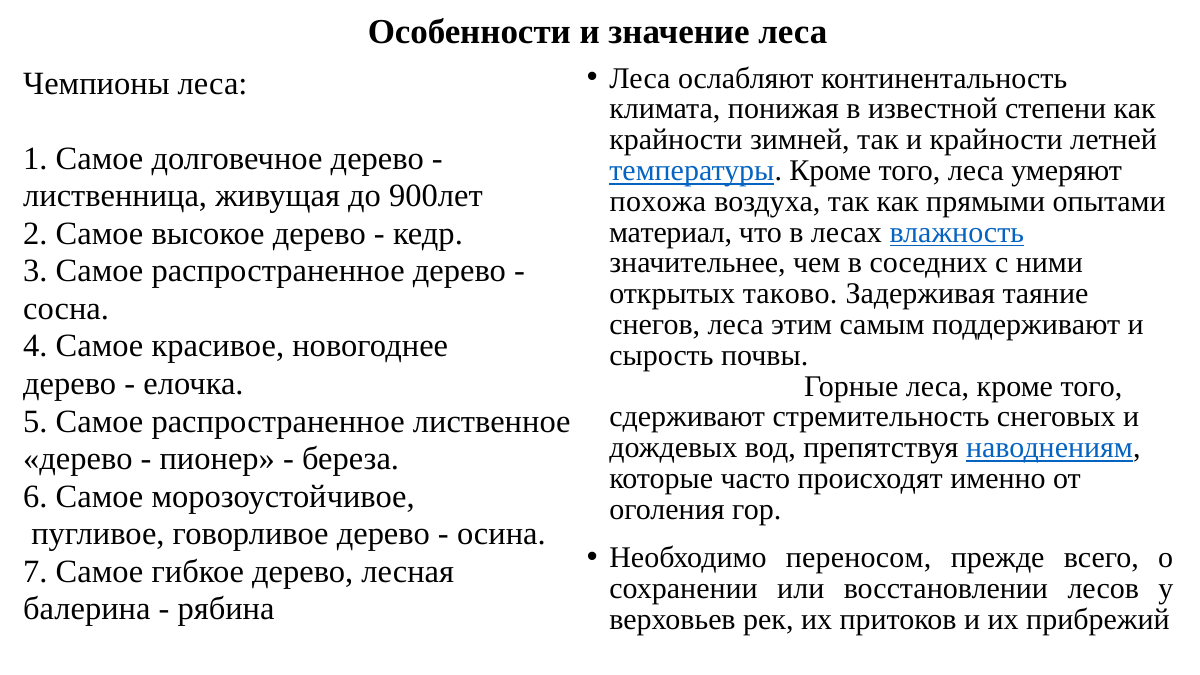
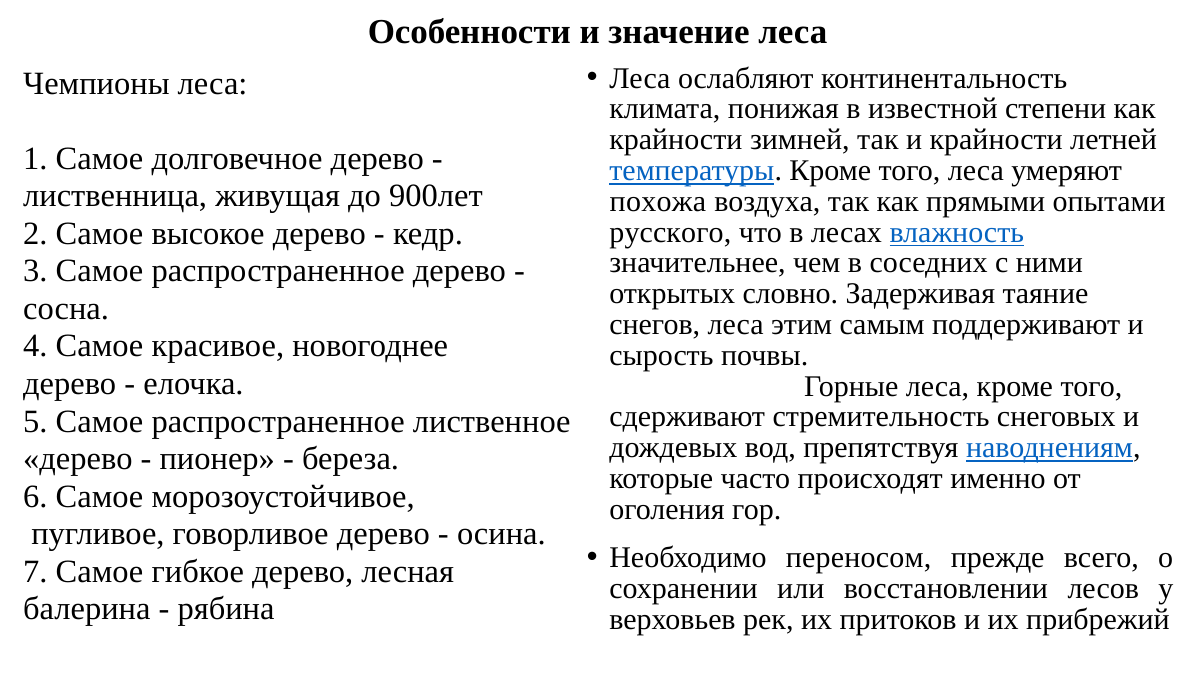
материал: материал -> русского (670, 232)
таково: таково -> словно (790, 294)
